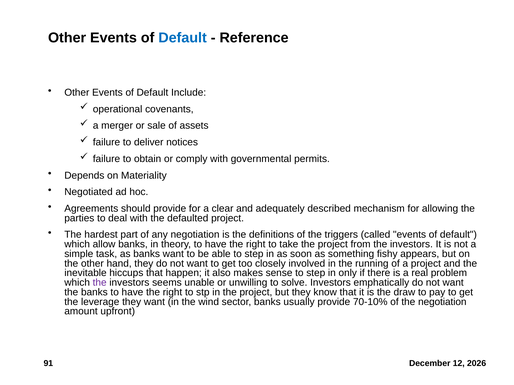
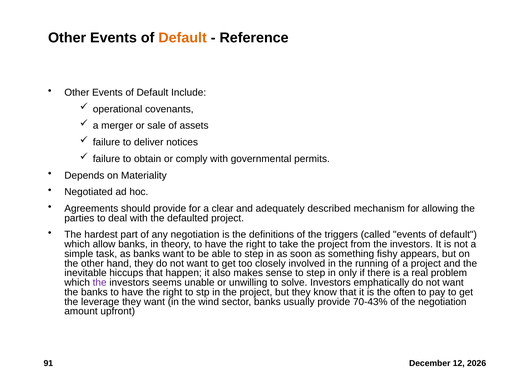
Default colour: blue -> orange (183, 38)
draw: draw -> often (404, 293)
70-10%: 70-10% -> 70-43% (370, 302)
